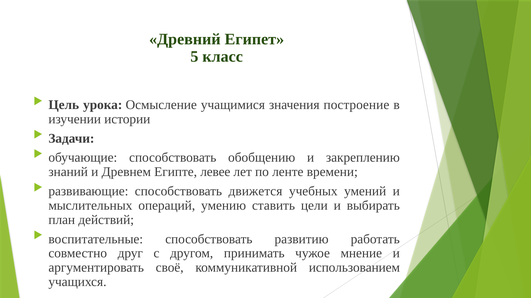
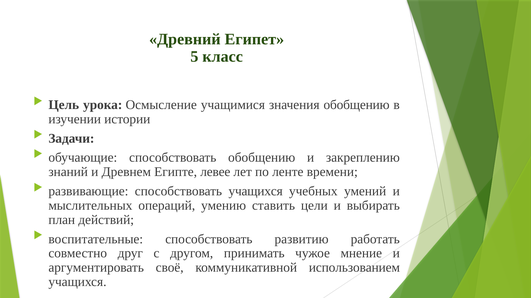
значения построение: построение -> обобщению (357, 105)
способствовать движется: движется -> учащихся (256, 192)
